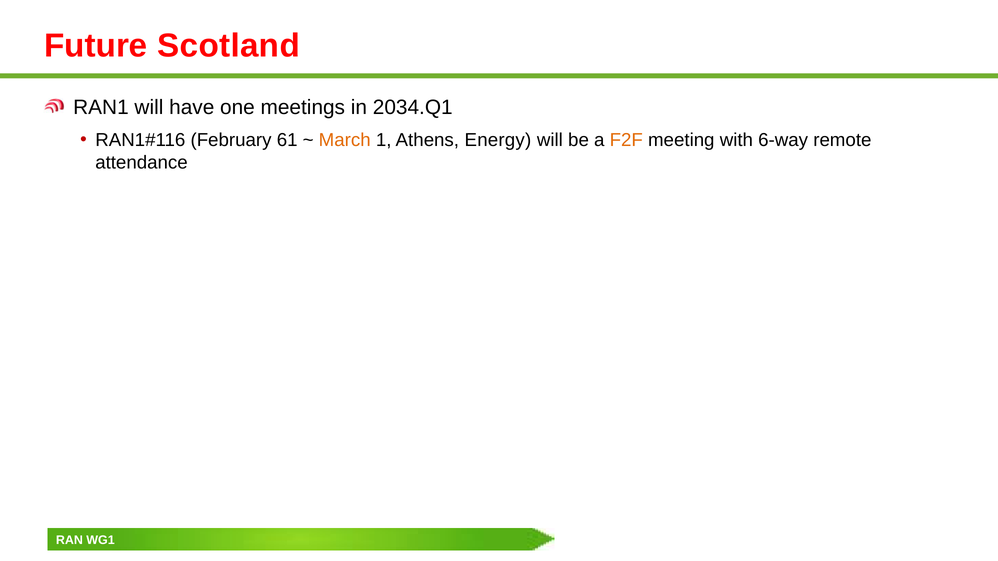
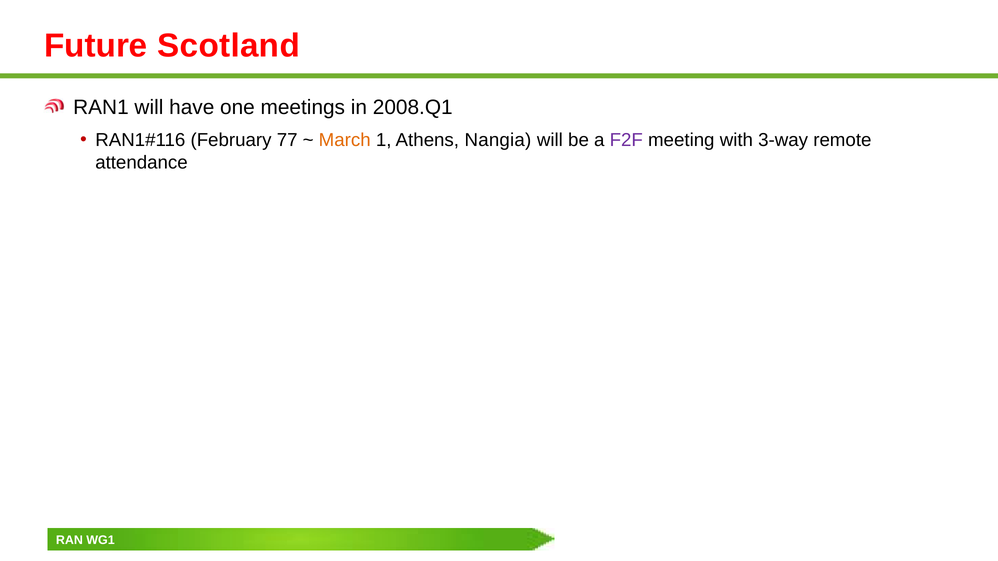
2034.Q1: 2034.Q1 -> 2008.Q1 (413, 107)
61: 61 -> 77 (287, 140)
Energy: Energy -> Nangia (498, 140)
F2F colour: orange -> purple (626, 140)
6-way: 6-way -> 3-way (783, 140)
